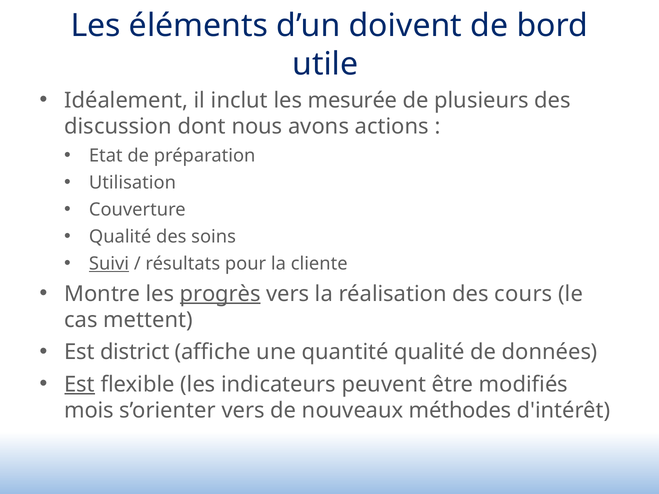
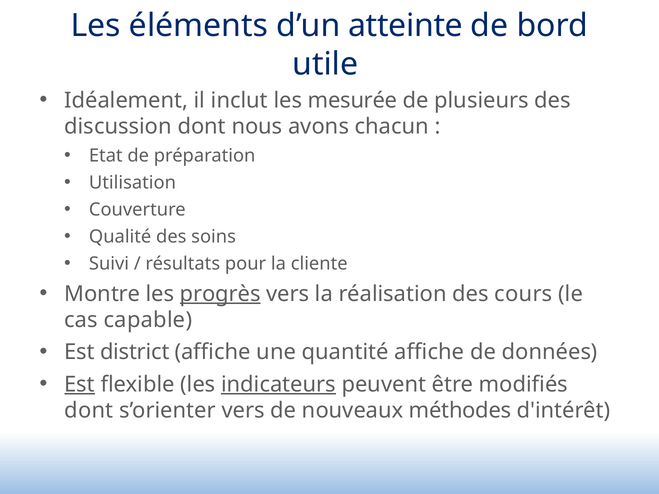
doivent: doivent -> atteinte (406, 26)
actions: actions -> chacun (392, 127)
Suivi underline: present -> none (109, 264)
mettent: mettent -> capable (148, 320)
quantité qualité: qualité -> affiche (429, 352)
indicateurs underline: none -> present (278, 385)
mois: mois -> dont (89, 411)
